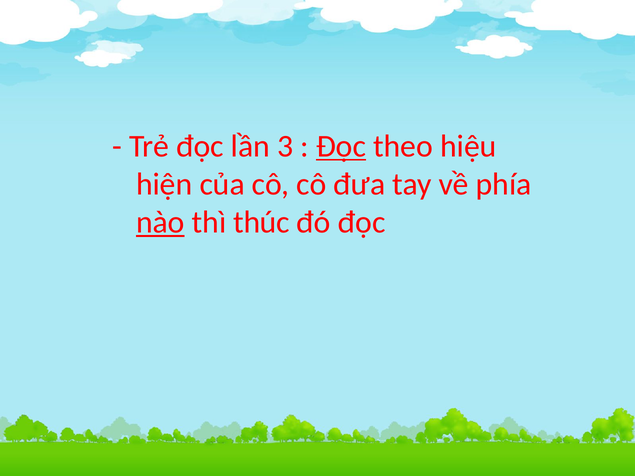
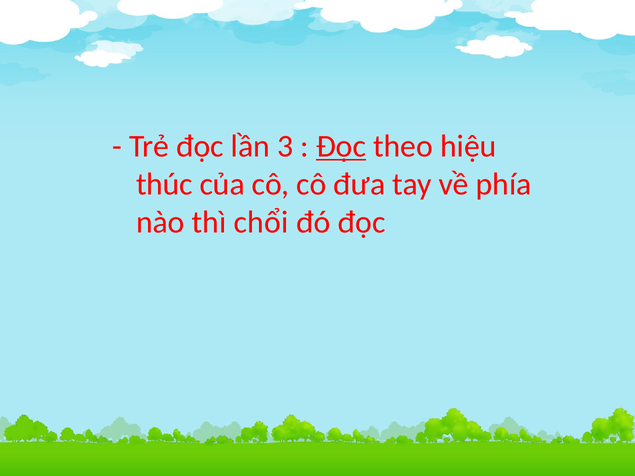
hiện: hiện -> thúc (164, 184)
nào underline: present -> none (160, 222)
thúc: thúc -> chổi (261, 222)
